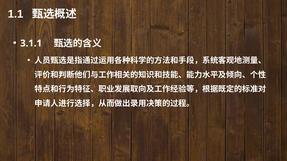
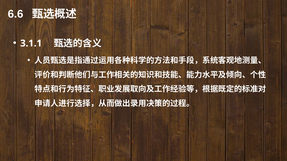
1.1: 1.1 -> 6.6 (16, 14)
